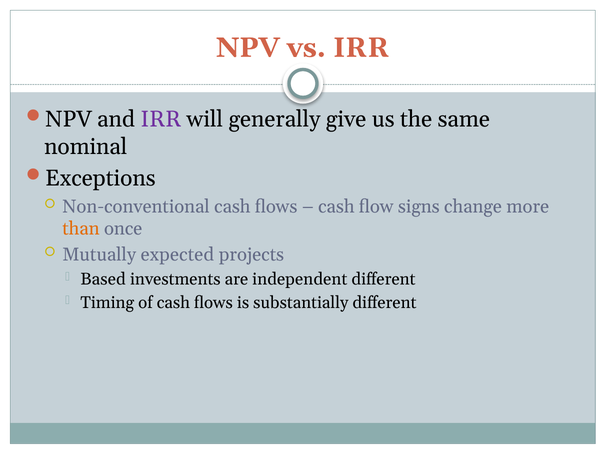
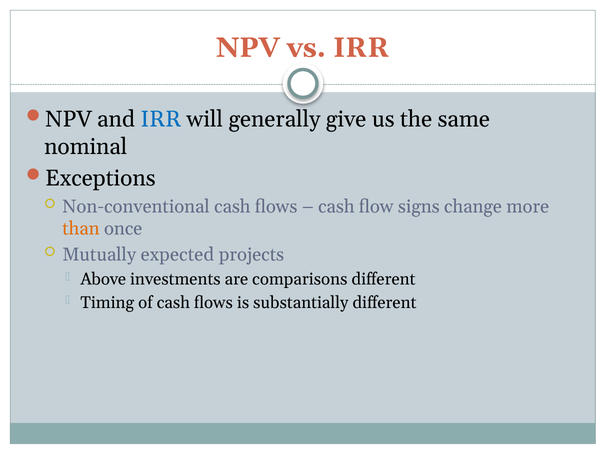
IRR colour: purple -> blue (161, 119)
Based: Based -> Above (103, 279)
independent: independent -> comparisons (300, 279)
